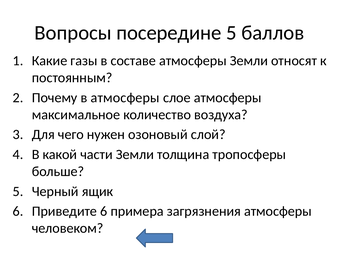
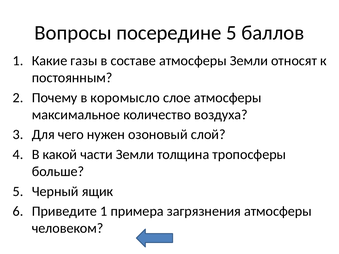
в атмосферы: атмосферы -> коромысло (125, 98)
Приведите 6: 6 -> 1 (104, 212)
